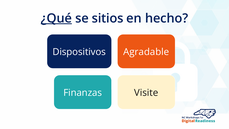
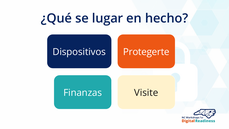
¿Qué underline: present -> none (56, 18)
sitios: sitios -> lugar (108, 18)
Agradable: Agradable -> Protegerte (146, 52)
